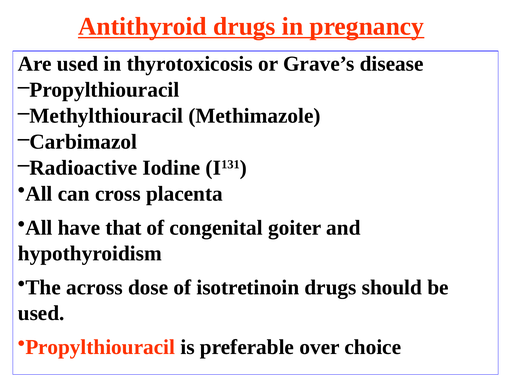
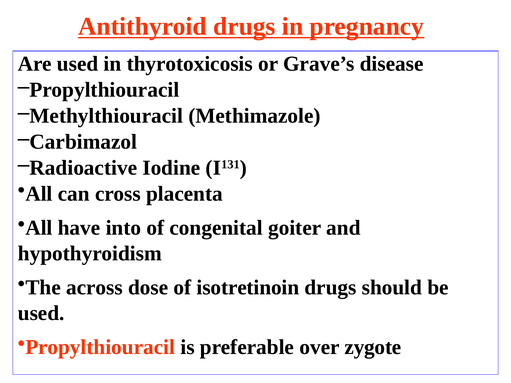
that: that -> into (123, 228)
choice: choice -> zygote (373, 347)
